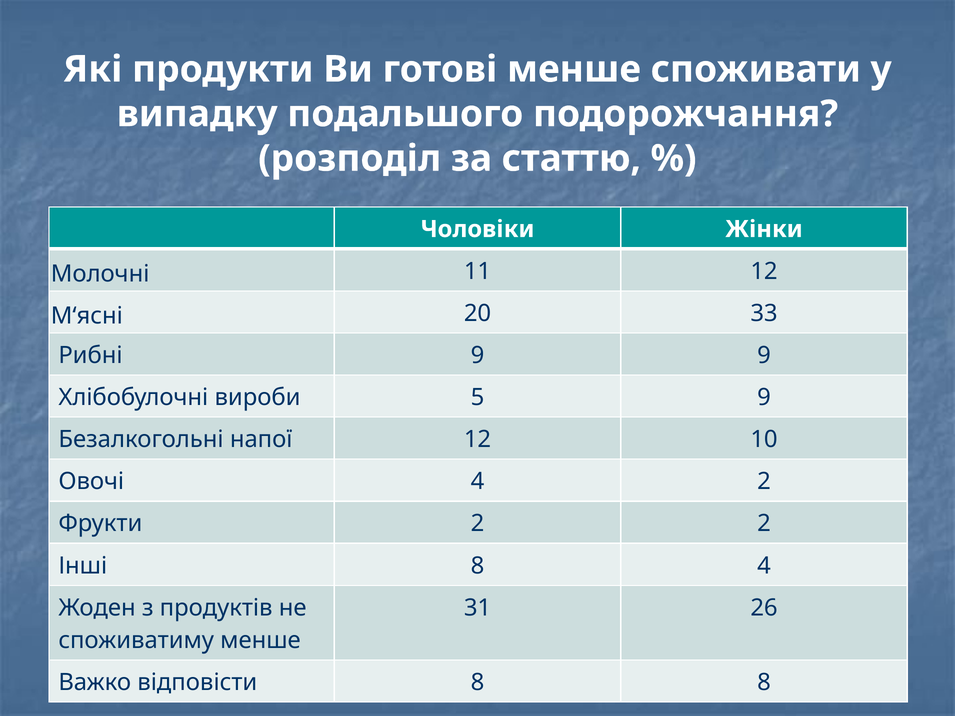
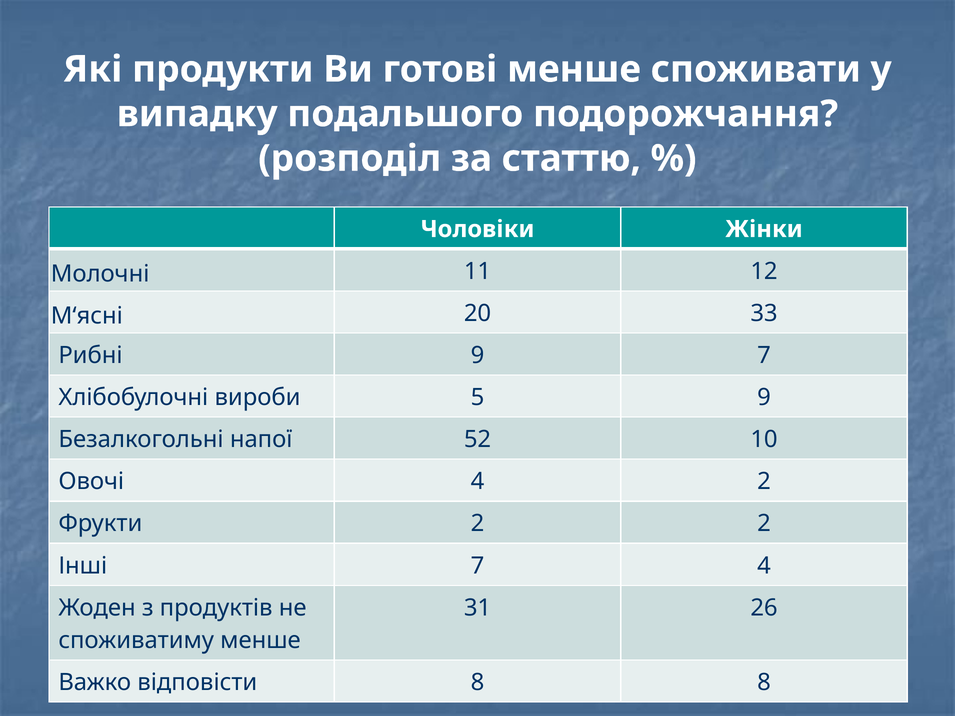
9 9: 9 -> 7 (764, 355)
напої 12: 12 -> 52 (478, 440)
Інші 8: 8 -> 7 (478, 566)
